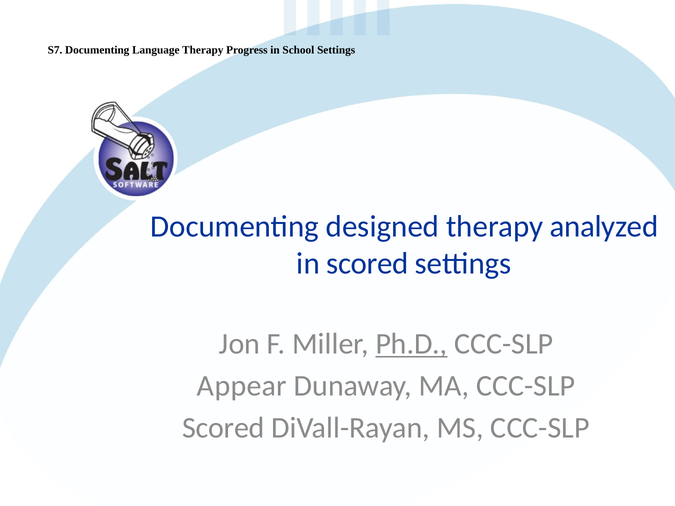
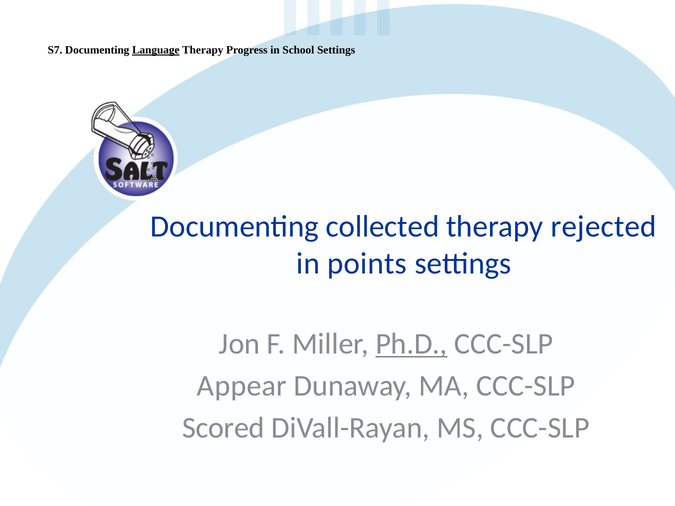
Language underline: none -> present (156, 50)
designed: designed -> collected (383, 227)
analyzed: analyzed -> rejected (604, 227)
in scored: scored -> points (367, 264)
